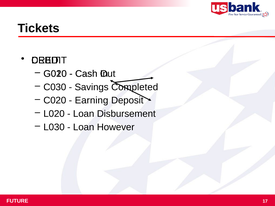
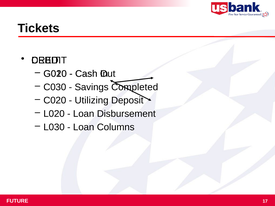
Earning: Earning -> Utilizing (92, 101)
However: However -> Columns (116, 127)
